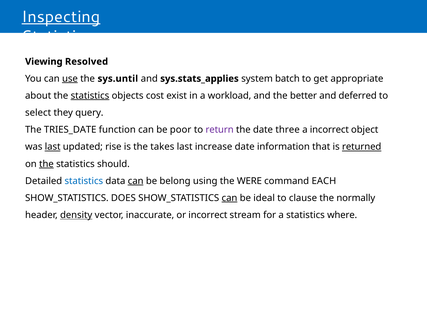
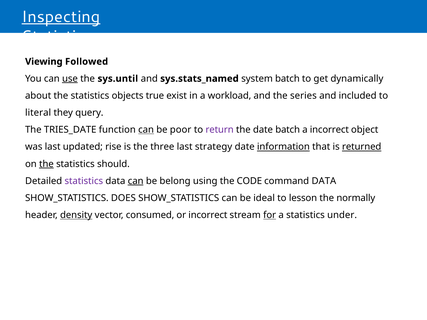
Resolved: Resolved -> Followed (87, 62)
sys.stats_applies: sys.stats_applies -> sys.stats_named (199, 79)
appropriate: appropriate -> dynamically (357, 79)
statistics underline: present -> none (90, 96)
cost: cost -> true (155, 96)
better: better -> series (303, 96)
deferred: deferred -> included (358, 96)
select: select -> literal (38, 113)
can underline: none -> present (146, 130)
date three: three -> batch (288, 130)
last underline: present -> none (53, 147)
takes: takes -> three (162, 147)
increase: increase -> strategy (214, 147)
information underline: none -> present (283, 147)
statistics colour: blue -> purple (84, 181)
WERE: WERE -> CODE (249, 181)
command EACH: EACH -> DATA (324, 181)
can underline: present -> none (229, 198)
clause: clause -> lesson (303, 198)
inaccurate: inaccurate -> consumed (150, 215)
for underline: none -> present (270, 215)
where: where -> under (342, 215)
